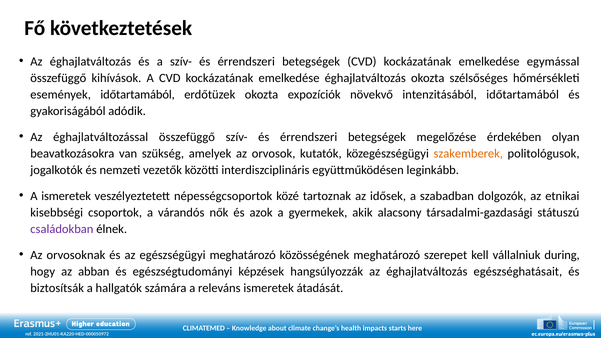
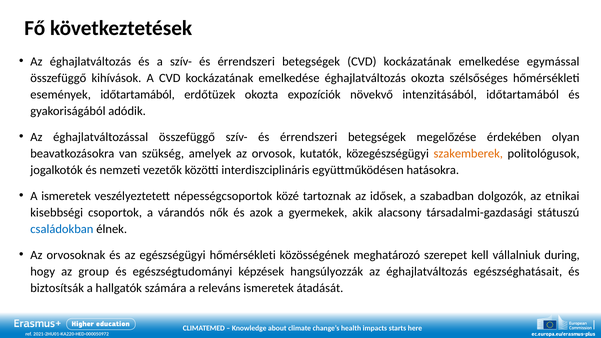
leginkább: leginkább -> hatásokra (433, 170)
családokban colour: purple -> blue (62, 229)
egészségügyi meghatározó: meghatározó -> hőmérsékleti (243, 255)
abban: abban -> group (94, 272)
